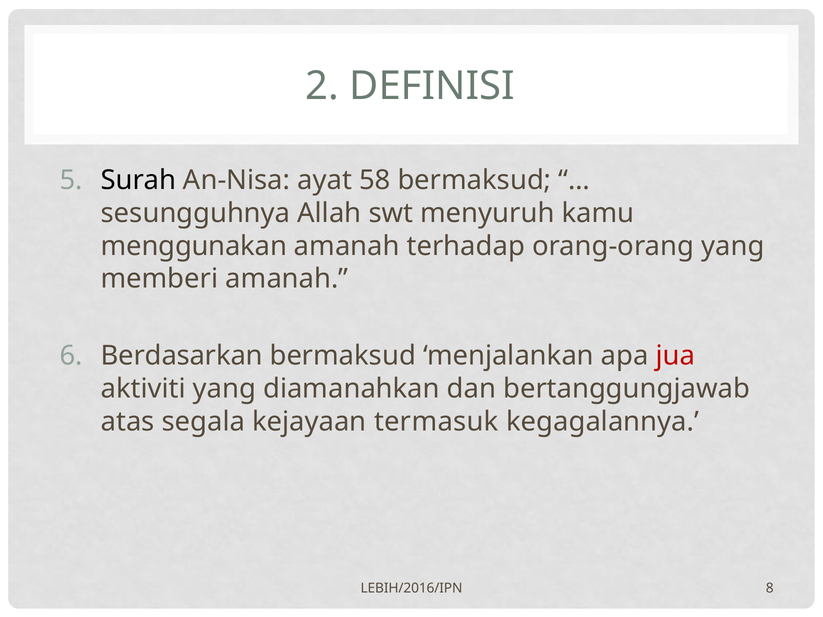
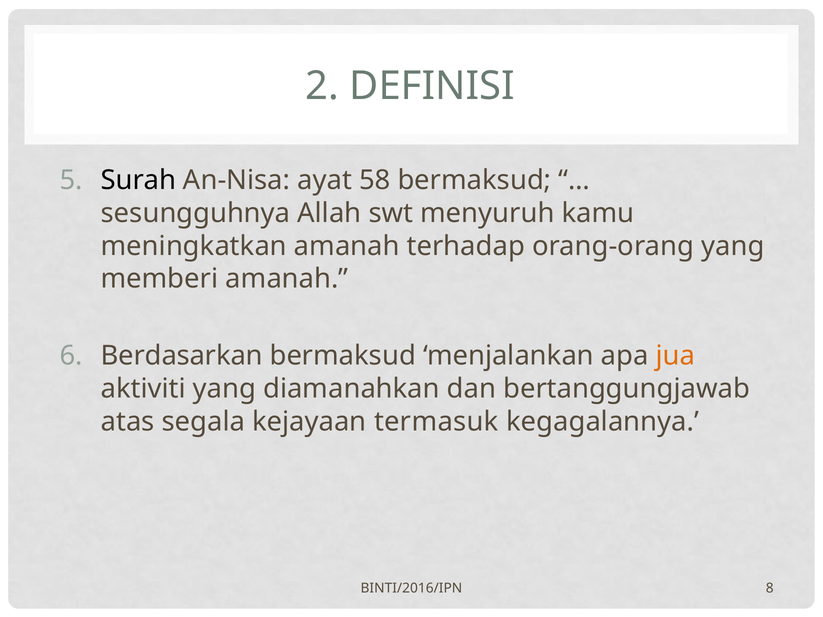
menggunakan: menggunakan -> meningkatkan (194, 246)
jua colour: red -> orange (676, 356)
LEBIH/2016/IPN: LEBIH/2016/IPN -> BINTI/2016/IPN (411, 588)
